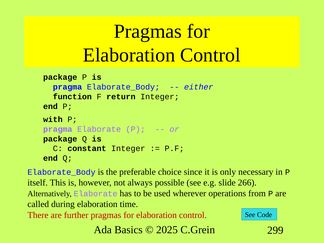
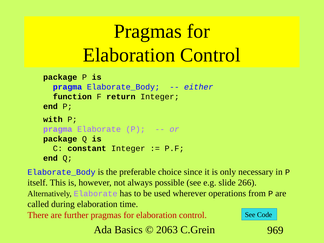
2025: 2025 -> 2063 (167, 230)
299: 299 -> 969 (275, 230)
